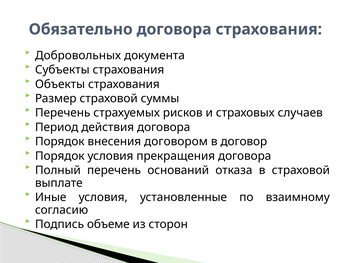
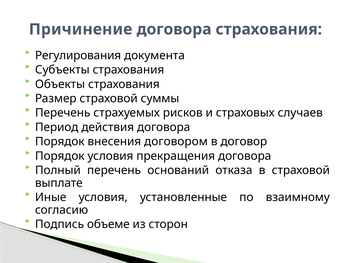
Обязательно: Обязательно -> Причинение (81, 29)
Добровольных: Добровольных -> Регулирования (78, 56)
